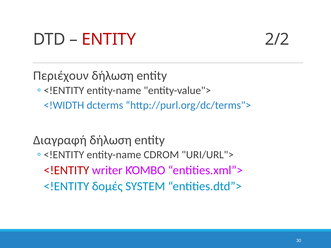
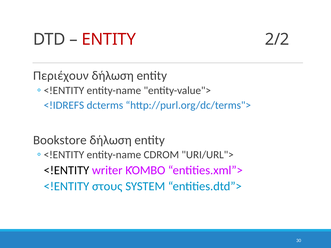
<!WIDTH: <!WIDTH -> <!IDREFS (64, 105)
Διαγραφή: Διαγραφή -> Bookstore (60, 140)
<!ENTITY colour: red -> black (66, 170)
δομές: δομές -> στους (107, 187)
